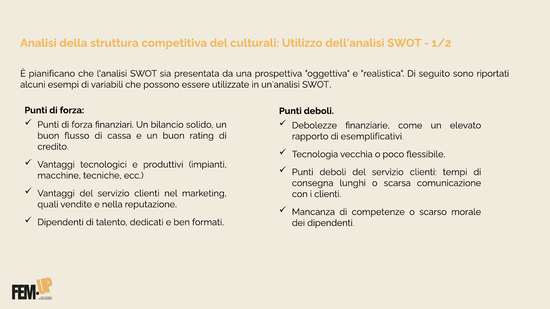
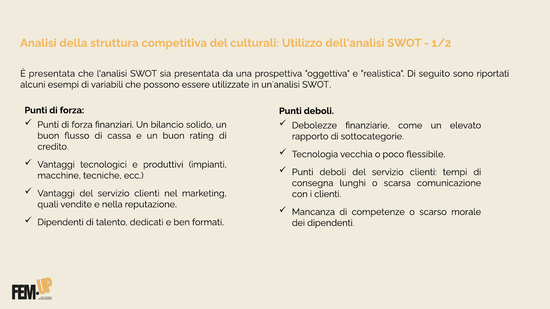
È pianificano: pianificano -> presentata (52, 74)
esemplificativi: esemplificativi -> sottocategorie (372, 137)
